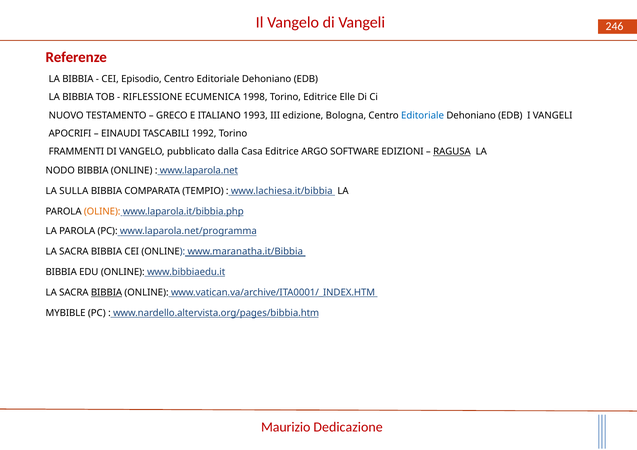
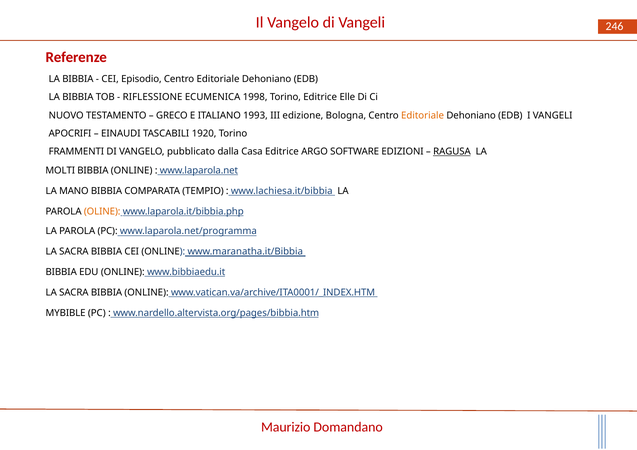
Editoriale colour: blue -> orange (423, 115)
1992: 1992 -> 1920 (204, 133)
NODO: NODO -> MOLTI (60, 170)
SULLA: SULLA -> MANO (74, 191)
BIBBIA underline: present -> none (107, 292)
Dedicazione: Dedicazione -> Domandano (348, 427)
